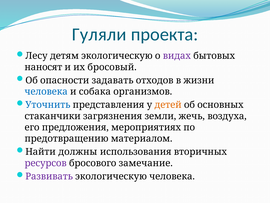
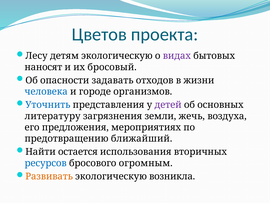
Гуляли: Гуляли -> Цветов (99, 34)
собака: собака -> городе (95, 91)
детей colour: orange -> purple (168, 105)
стаканчики: стаканчики -> литературу (53, 116)
материалом: материалом -> ближайший (142, 138)
должны: должны -> остается (78, 152)
ресурсов colour: purple -> blue (46, 163)
замечание: замечание -> огромным (146, 163)
Развивать colour: purple -> orange (49, 176)
экологическую человека: человека -> возникла (172, 176)
